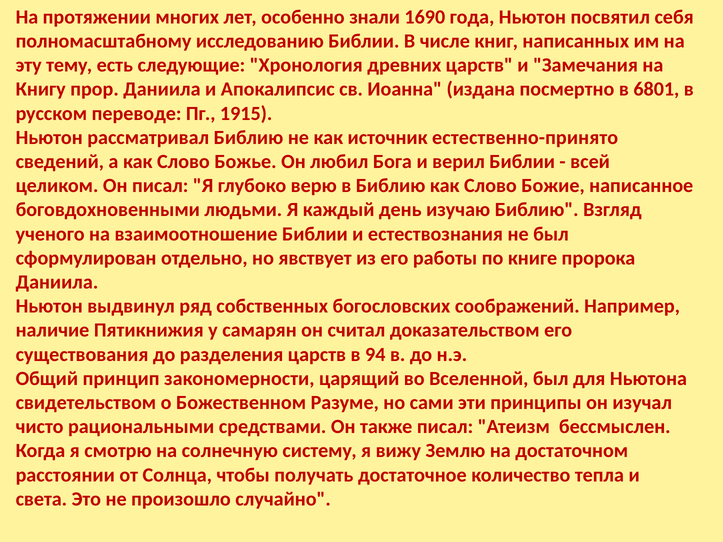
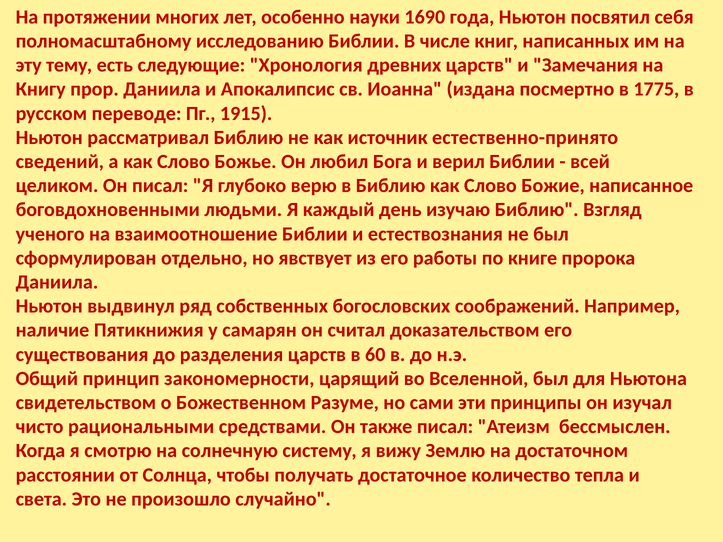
знали: знали -> науки (375, 17)
6801: 6801 -> 1775 (656, 89)
94: 94 -> 60 (375, 355)
